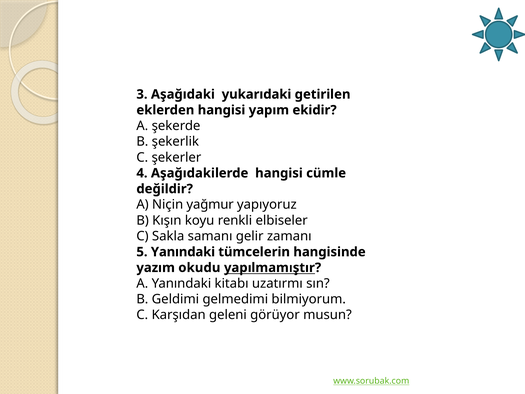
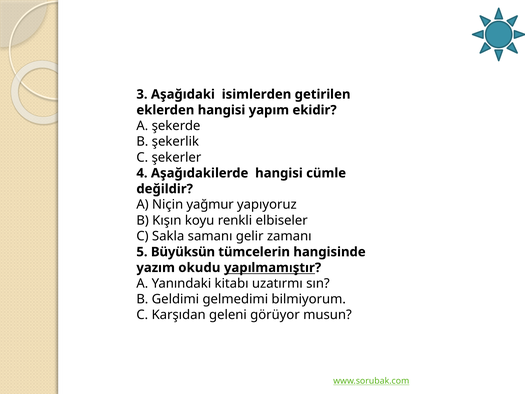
yukarıdaki: yukarıdaki -> isimlerden (257, 94)
5 Yanındaki: Yanındaki -> Büyüksün (183, 252)
